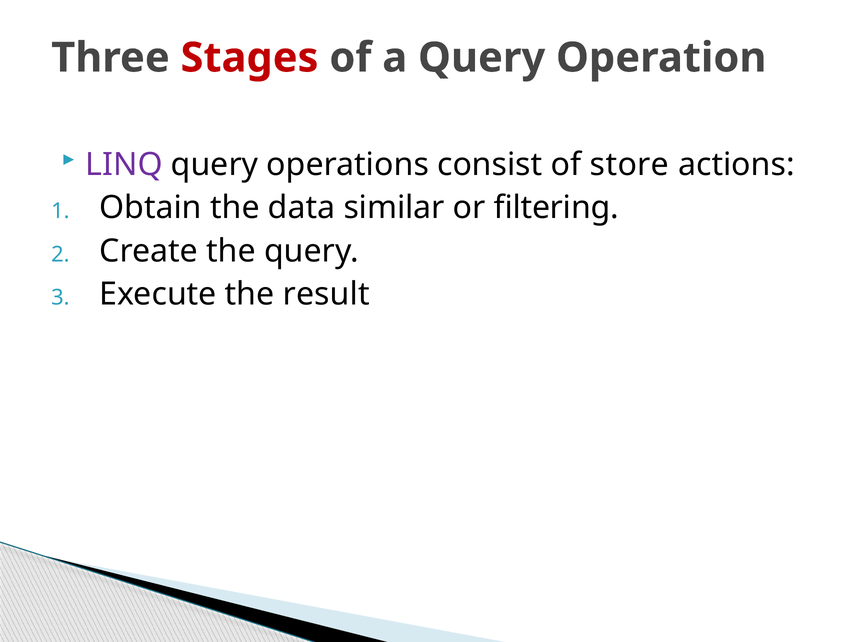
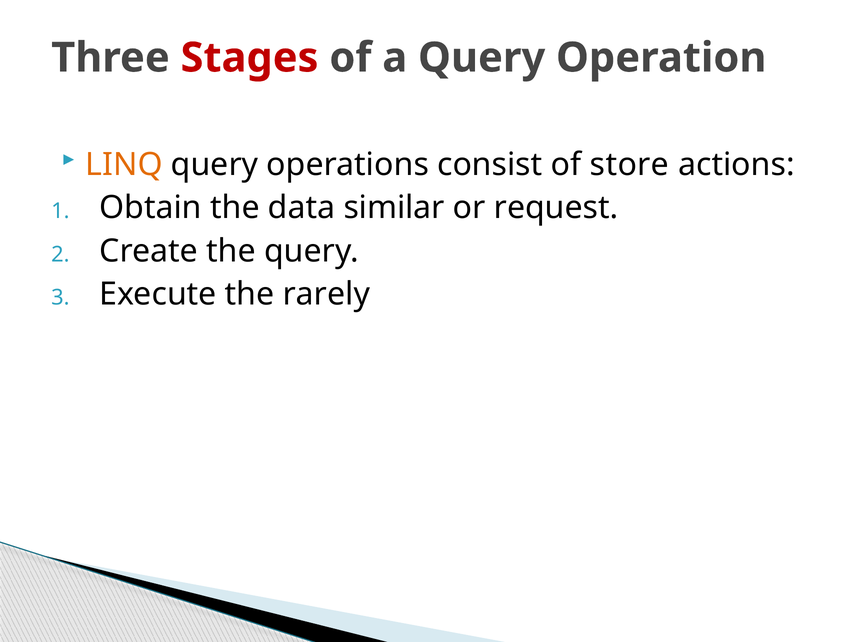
LINQ colour: purple -> orange (124, 164)
filtering: filtering -> request (556, 208)
result: result -> rarely (326, 294)
